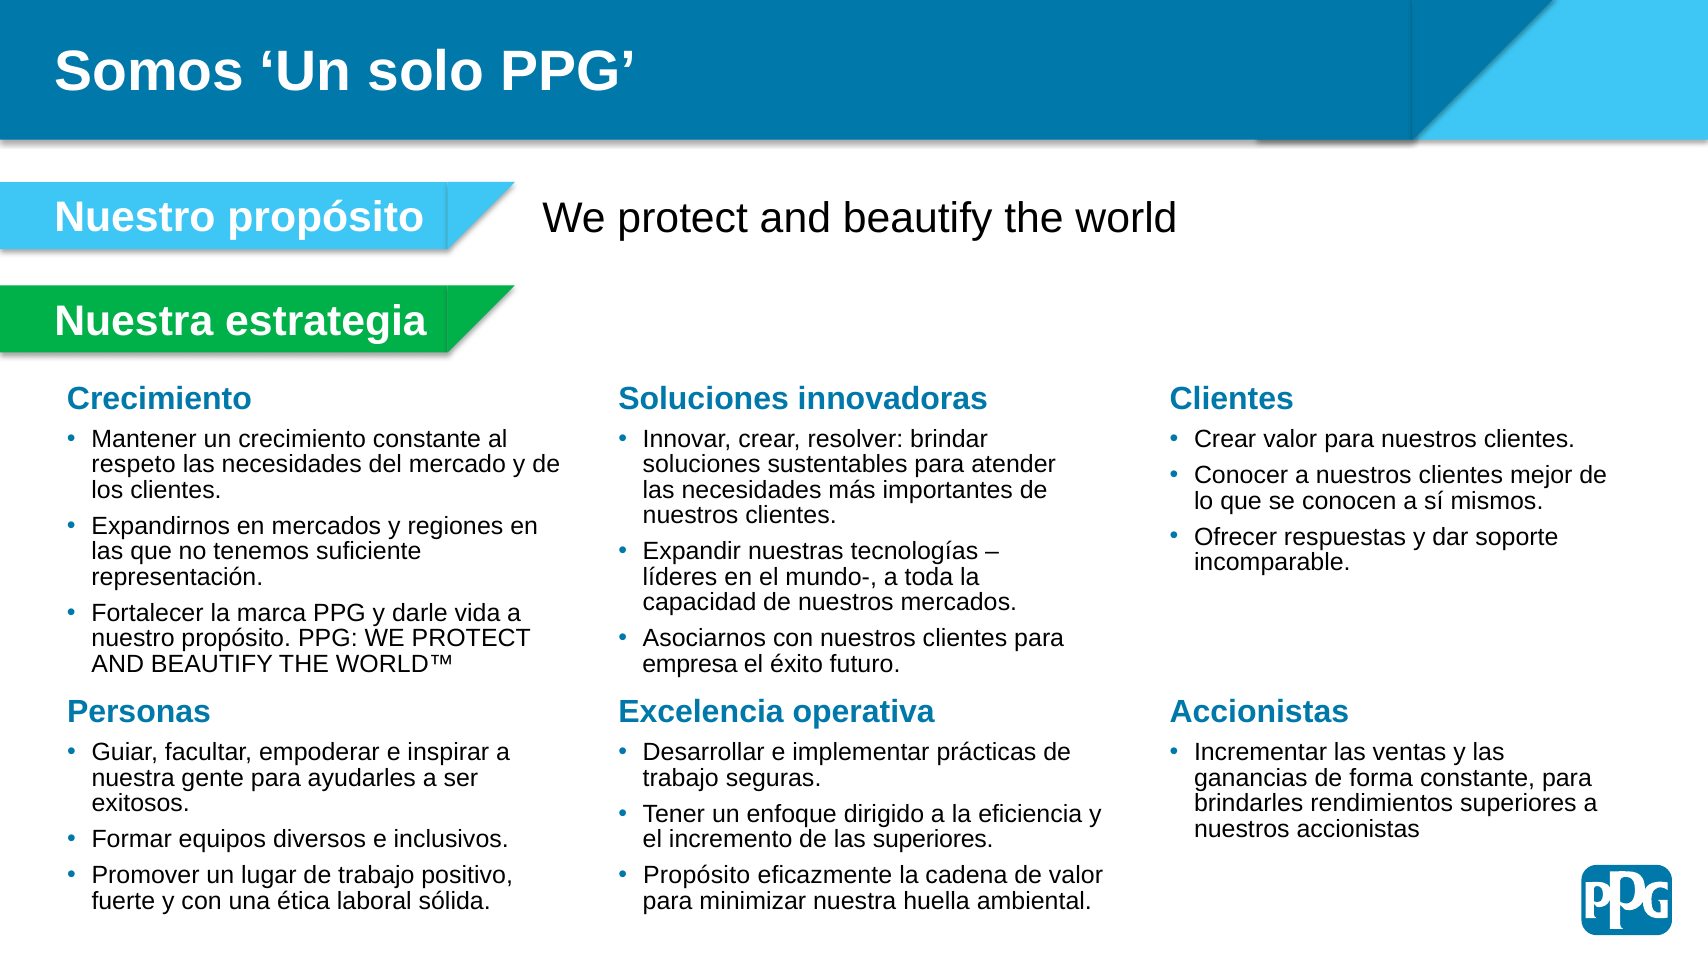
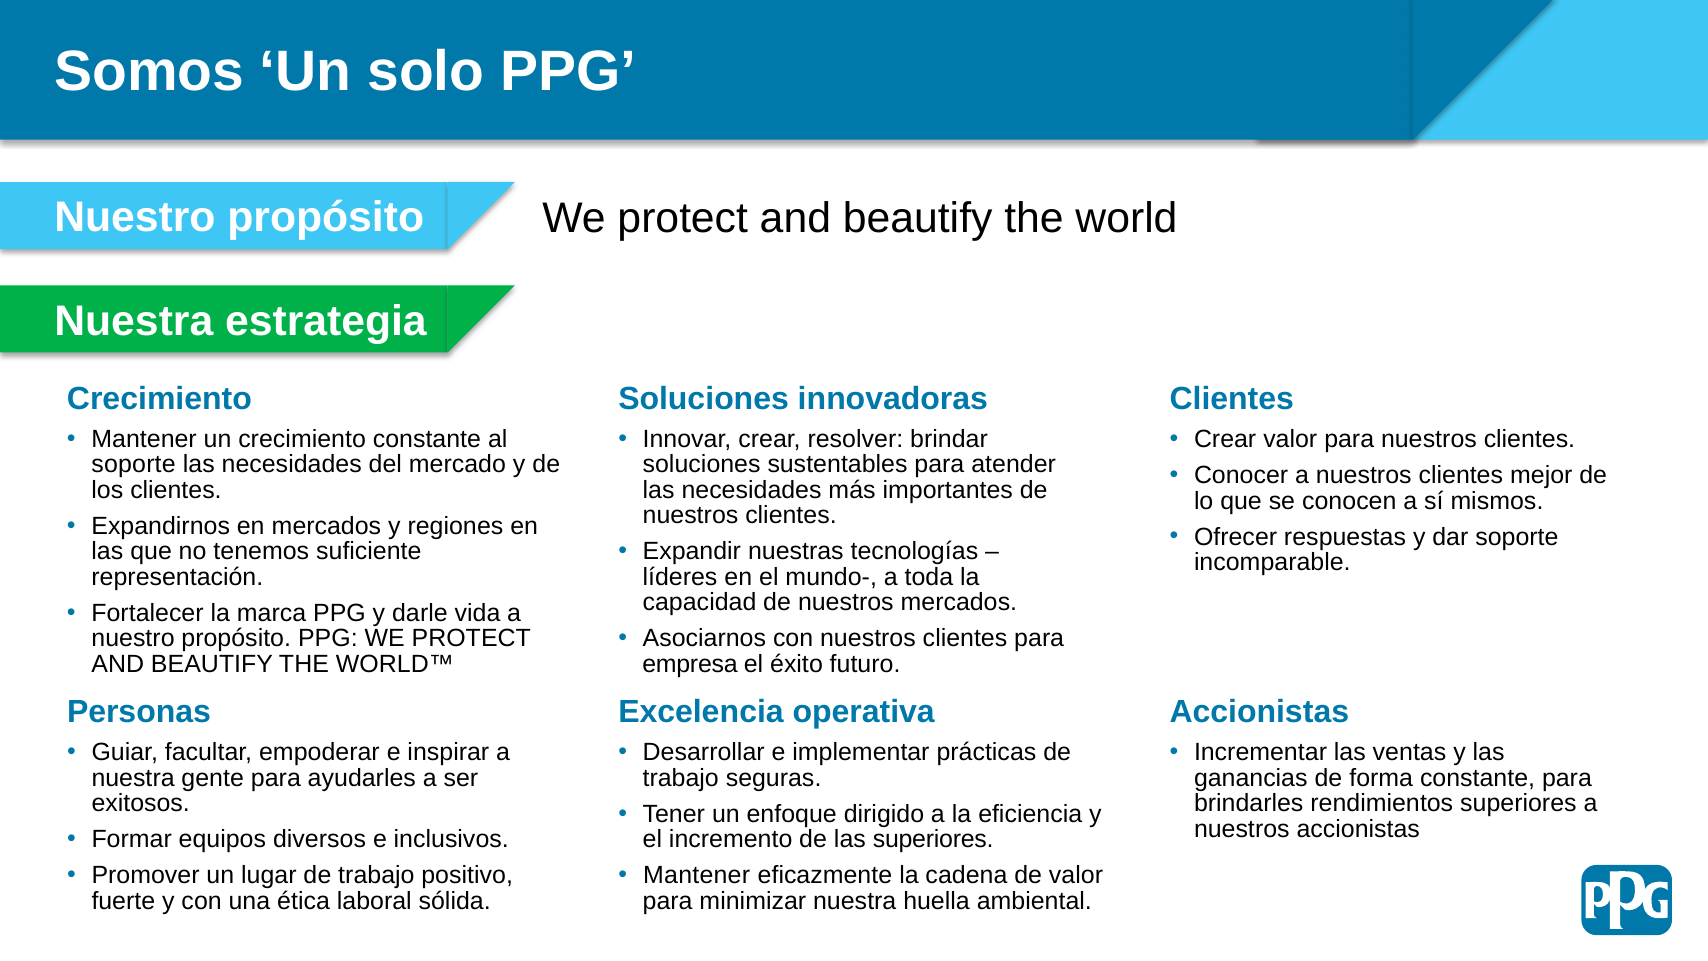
respeto: respeto -> soporte (134, 465)
Propósito: Propósito -> Mantener (697, 876)
